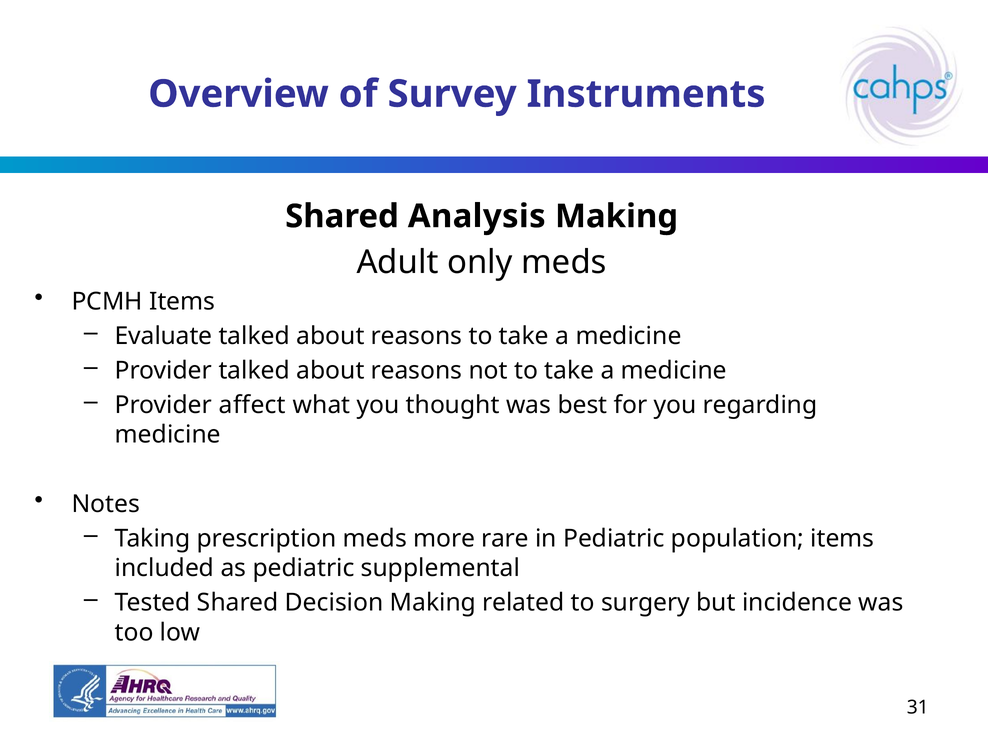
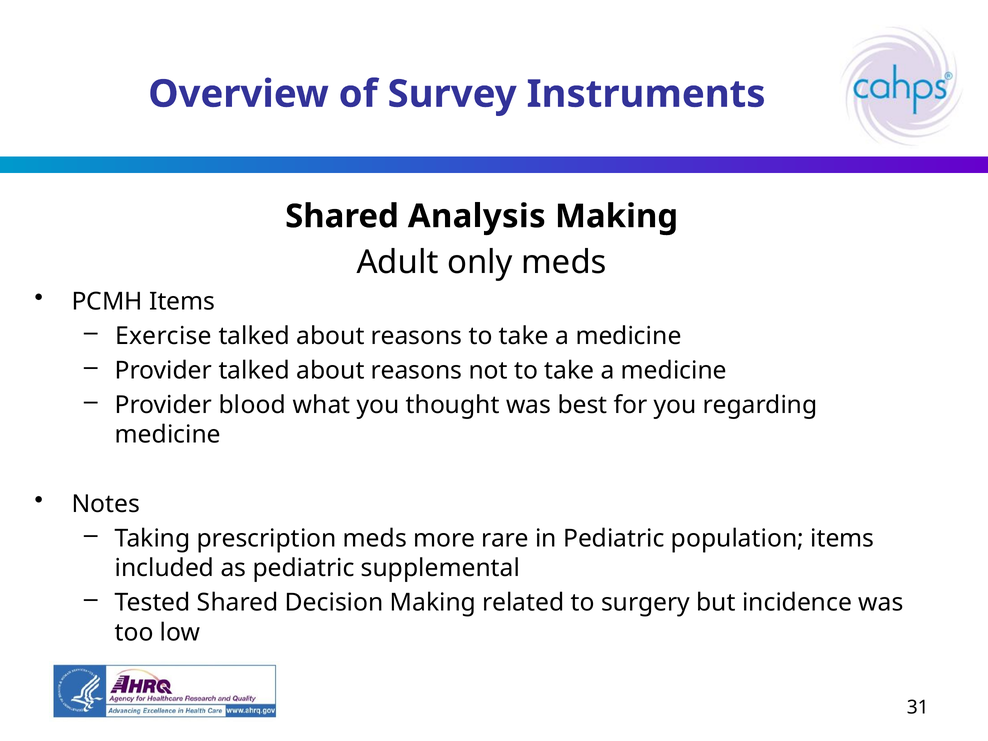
Evaluate: Evaluate -> Exercise (163, 336)
affect: affect -> blood (252, 405)
